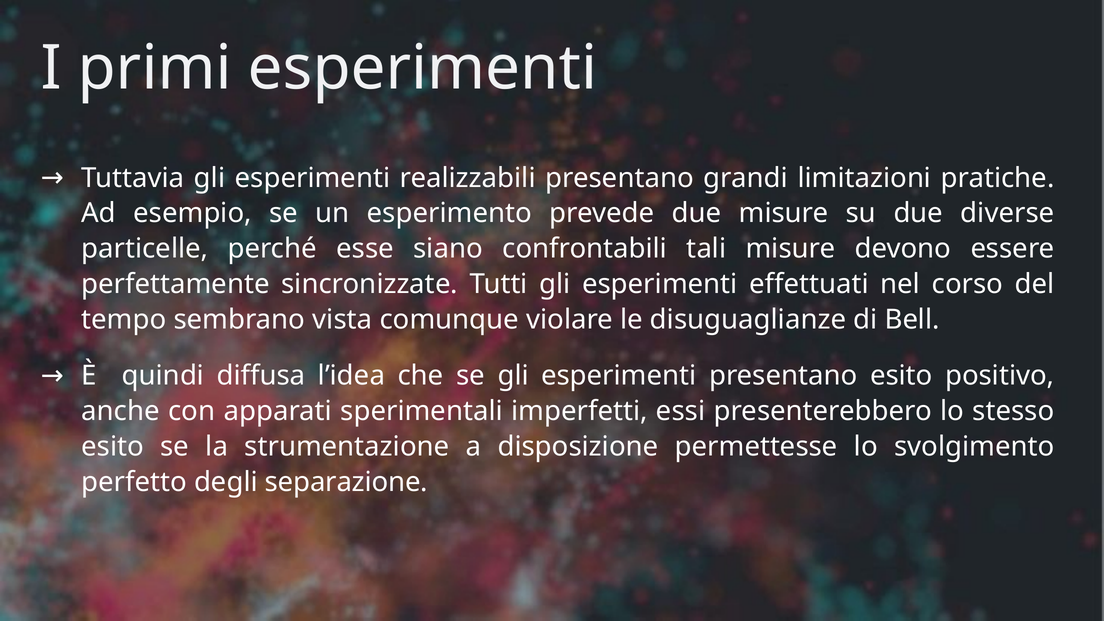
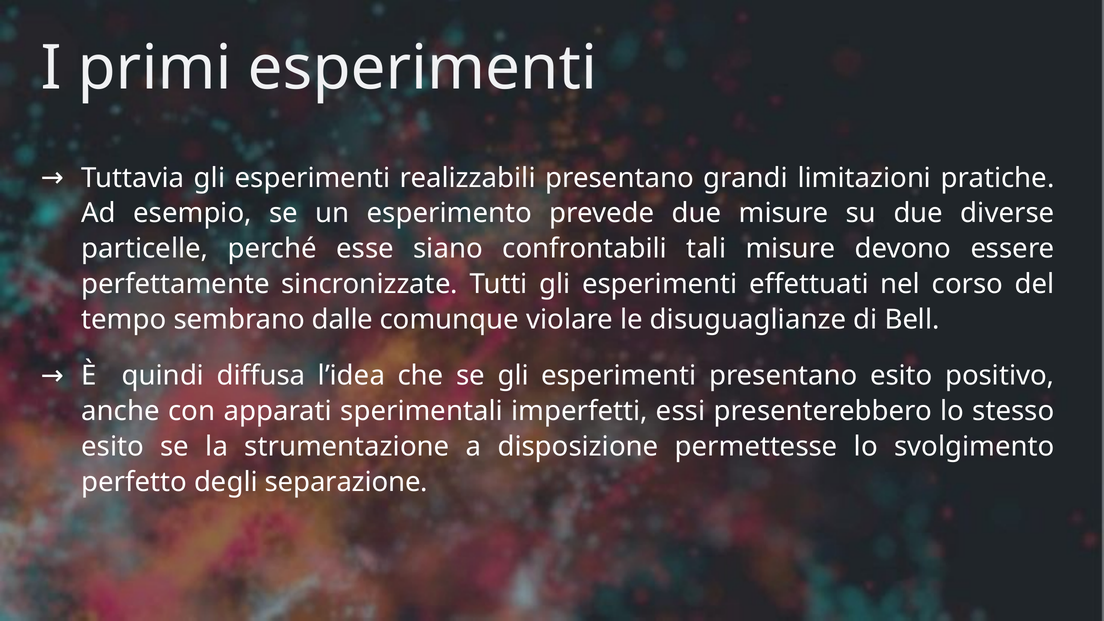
vista: vista -> dalle (342, 320)
